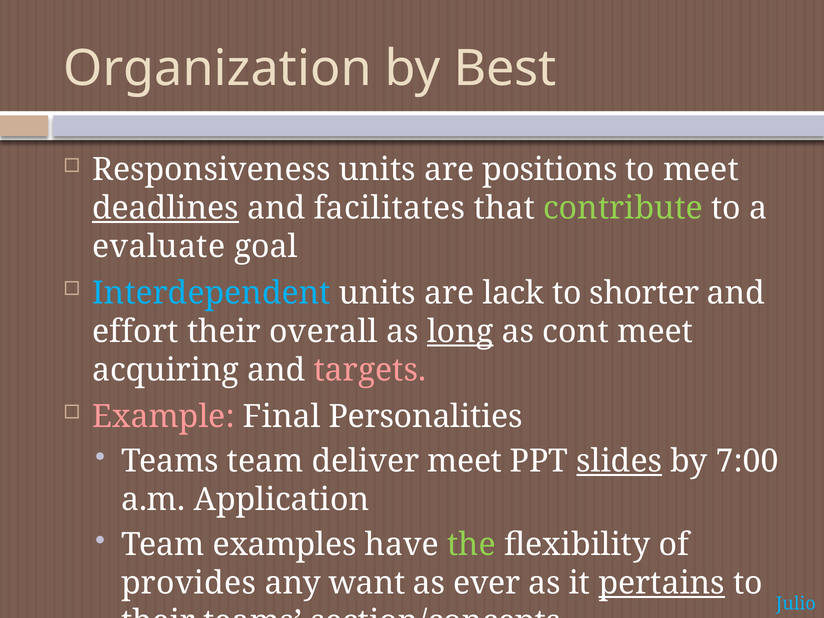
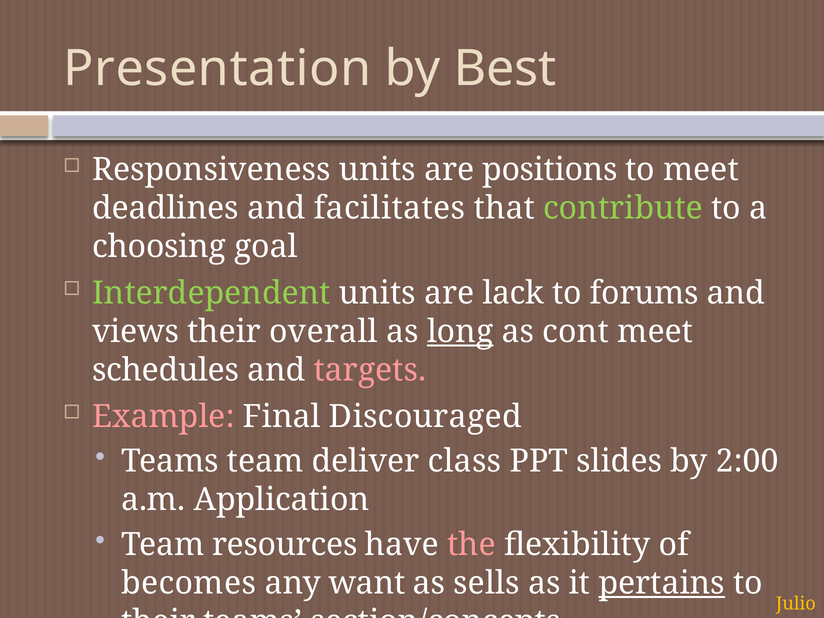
Organization: Organization -> Presentation (217, 69)
deadlines underline: present -> none (166, 208)
evaluate: evaluate -> choosing (159, 247)
Interdependent colour: light blue -> light green (211, 293)
shorter: shorter -> forums (644, 293)
effort: effort -> views (136, 332)
acquiring: acquiring -> schedules (166, 370)
Personalities: Personalities -> Discouraged (425, 417)
deliver meet: meet -> class (464, 461)
slides underline: present -> none (619, 461)
7:00: 7:00 -> 2:00 (747, 461)
examples: examples -> resources (285, 545)
the colour: light green -> pink (471, 545)
provides: provides -> becomes (189, 583)
ever: ever -> sells (487, 583)
Julio colour: light blue -> yellow (796, 604)
